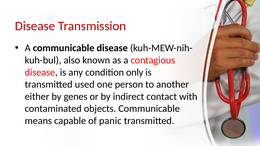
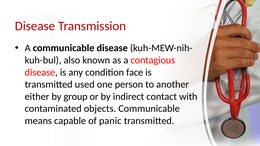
only: only -> face (135, 72)
genes: genes -> group (76, 97)
